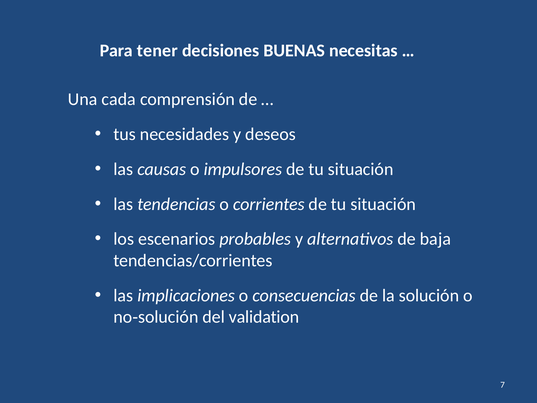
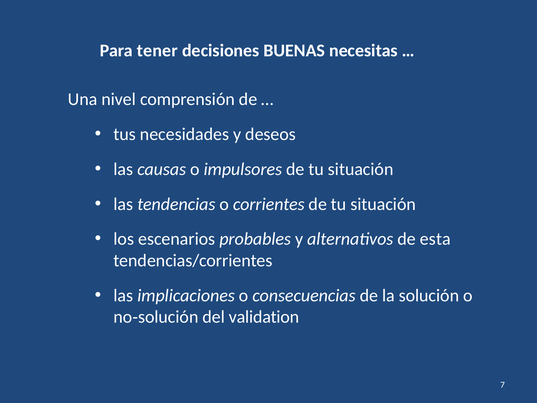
cada: cada -> nivel (119, 99)
baja: baja -> esta (435, 239)
